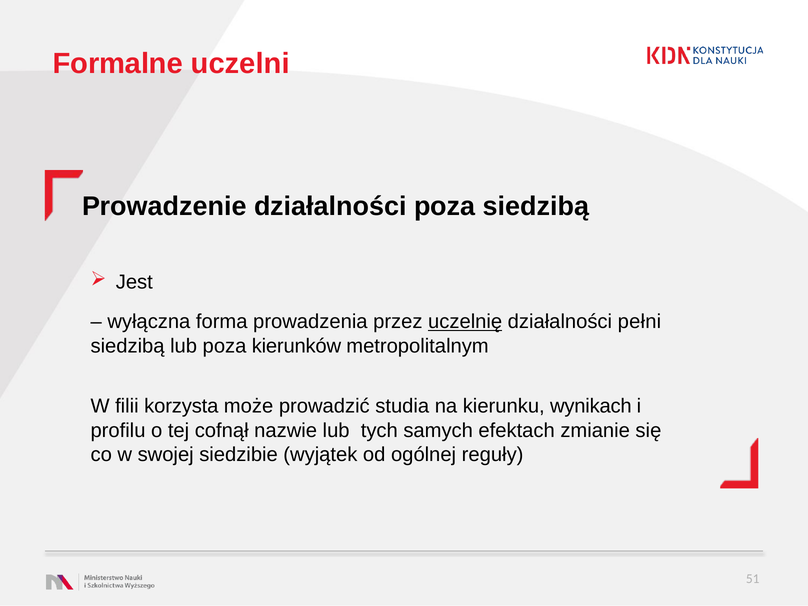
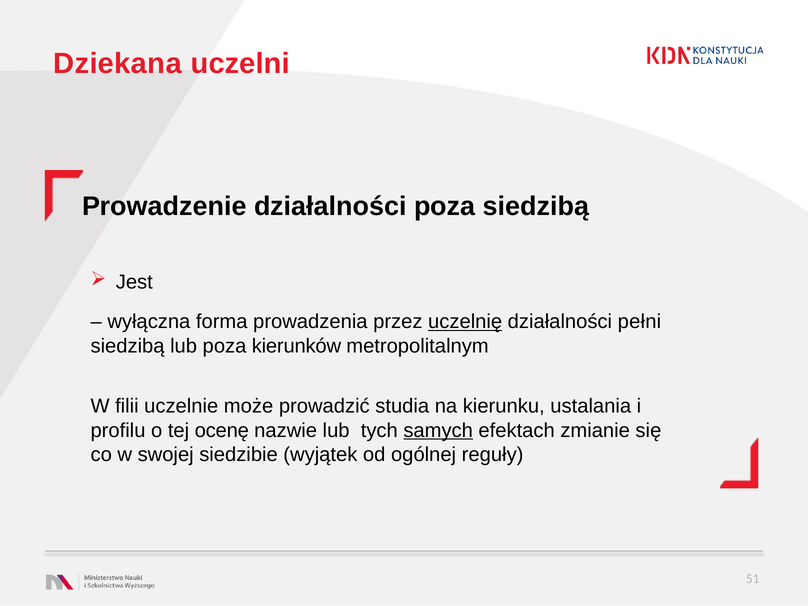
Formalne: Formalne -> Dziekana (118, 64)
korzysta: korzysta -> uczelnie (181, 406)
wynikach: wynikach -> ustalania (591, 406)
cofnął: cofnął -> ocenę (222, 430)
samych underline: none -> present (438, 430)
